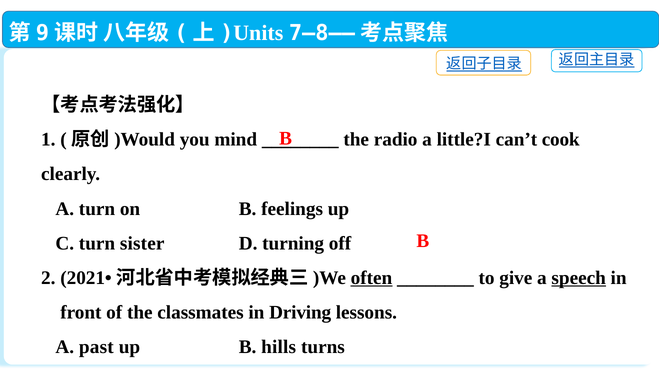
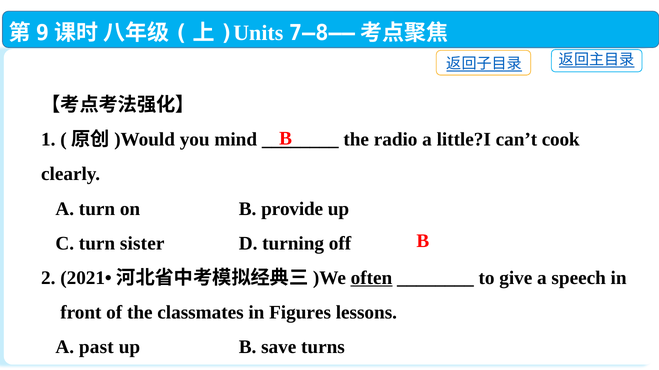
feelings: feelings -> provide (292, 209)
speech underline: present -> none (579, 278)
Driving: Driving -> Figures (300, 313)
hills: hills -> save (279, 348)
